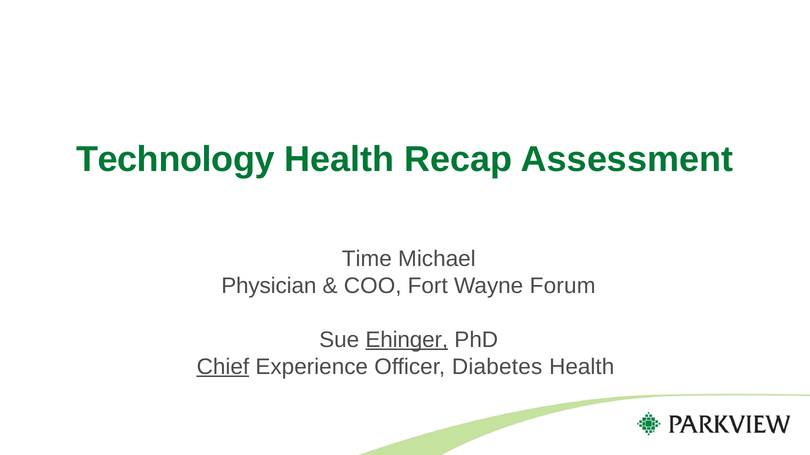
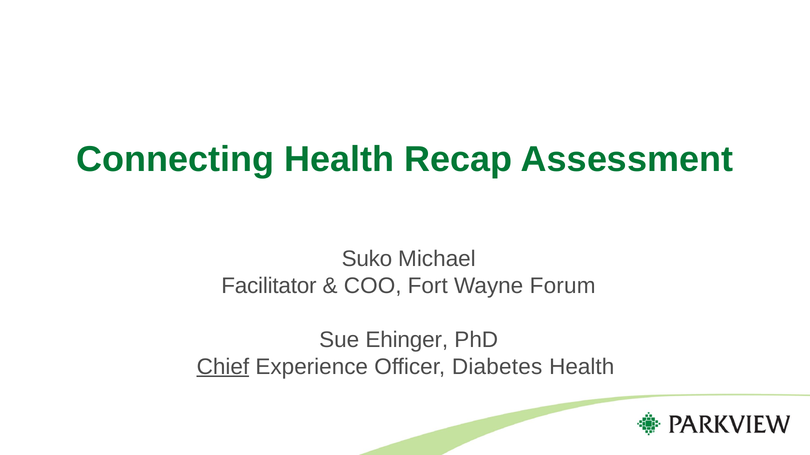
Technology: Technology -> Connecting (175, 160)
Time: Time -> Suko (367, 259)
Physician: Physician -> Facilitator (269, 286)
Ehinger underline: present -> none (407, 340)
